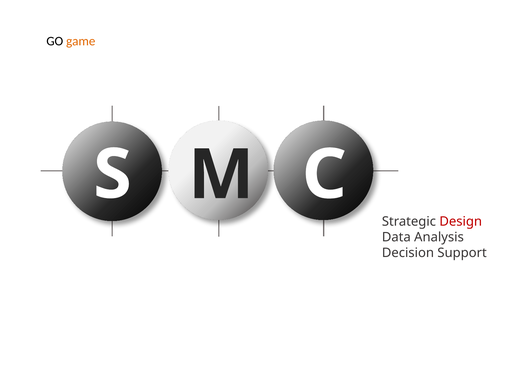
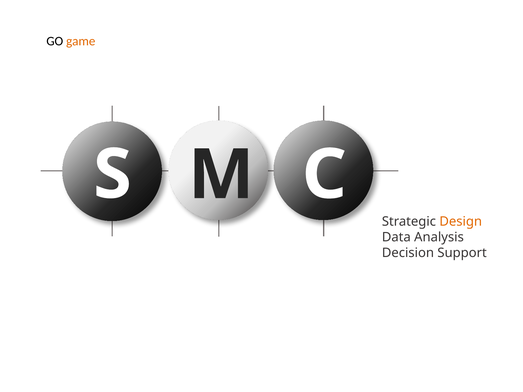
Design colour: red -> orange (461, 222)
